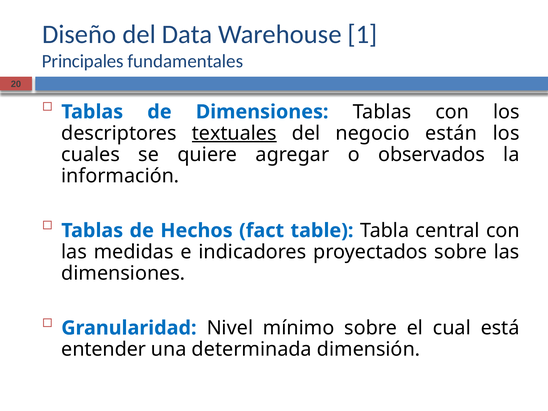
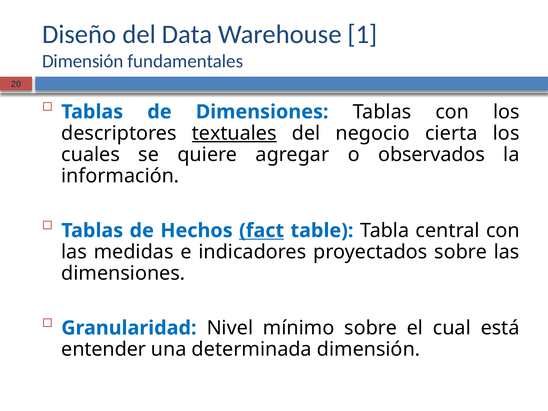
Principales: Principales -> Dimensión (83, 61)
están: están -> cierta (451, 133)
fact underline: none -> present (262, 231)
